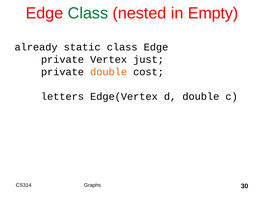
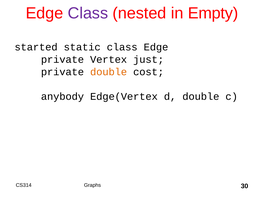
Class colour: green -> purple (88, 13)
already: already -> started (36, 47)
letters: letters -> anybody (62, 96)
